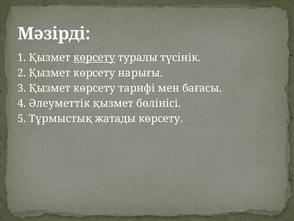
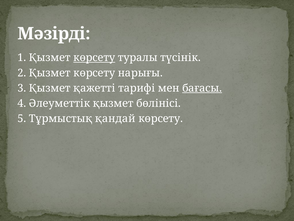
3 Қызмет көрсету: көрсету -> қажетті (94, 88)
бағасы underline: none -> present (202, 88)
жатады: жатады -> қандай (115, 118)
